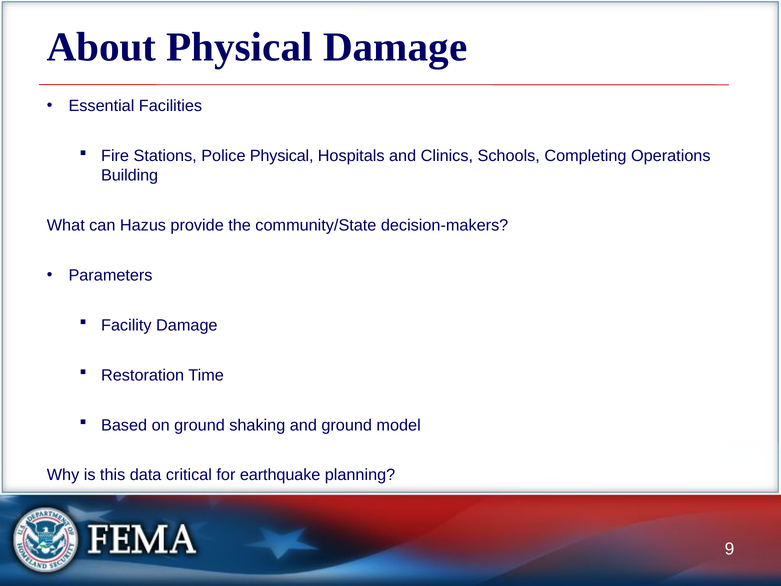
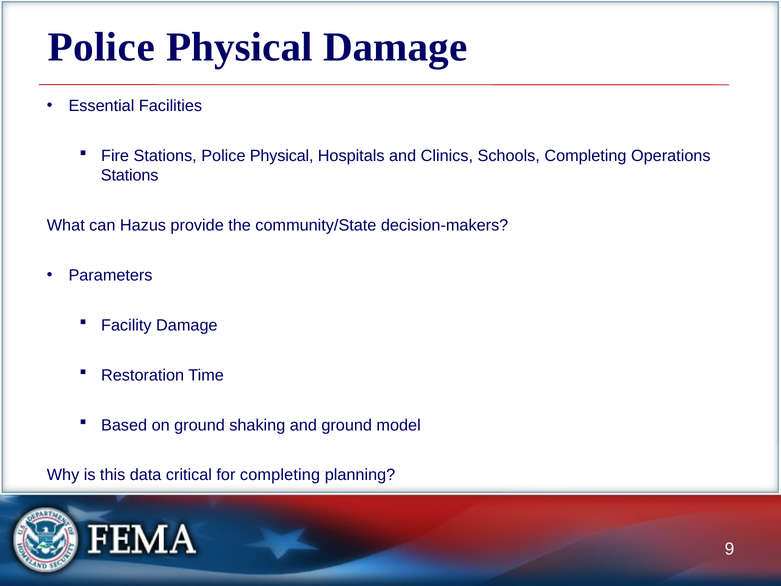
About: About -> Police (101, 47)
Building: Building -> Stations (130, 175)
for earthquake: earthquake -> completing (280, 475)
